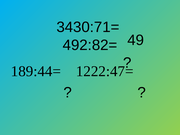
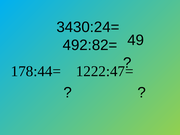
3430:71=: 3430:71= -> 3430:24= (88, 27)
189:44=: 189:44= -> 178:44= (36, 71)
